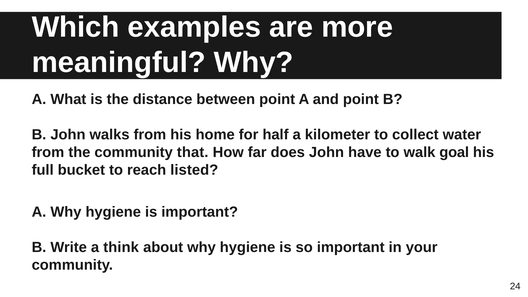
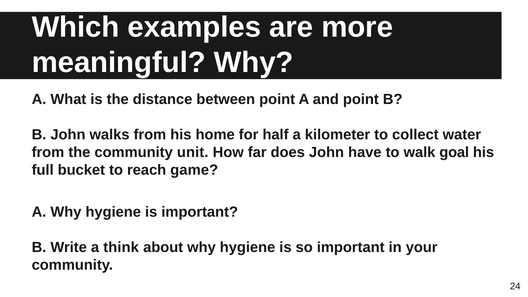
that: that -> unit (193, 152)
listed: listed -> game (194, 170)
